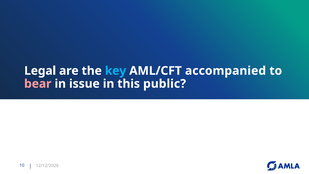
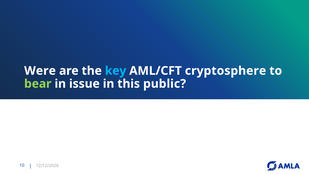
Legal: Legal -> Were (40, 71)
accompanied: accompanied -> cryptosphere (226, 71)
bear colour: pink -> light green (38, 84)
